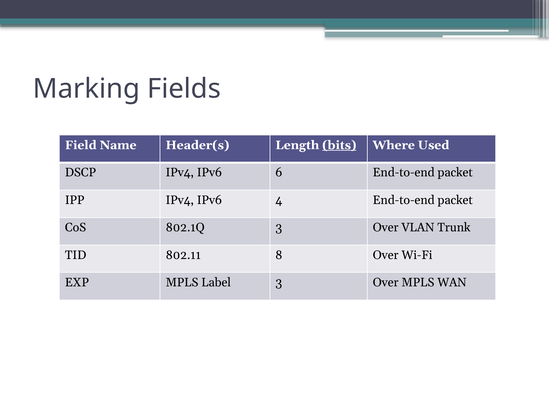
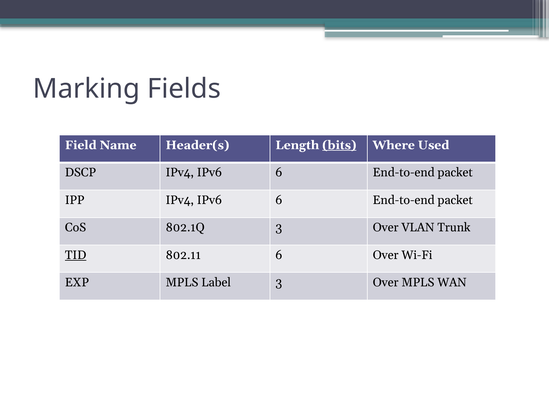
IPP IPv4 IPv6 4: 4 -> 6 (279, 200)
TID underline: none -> present (76, 255)
802.11 8: 8 -> 6 (279, 255)
